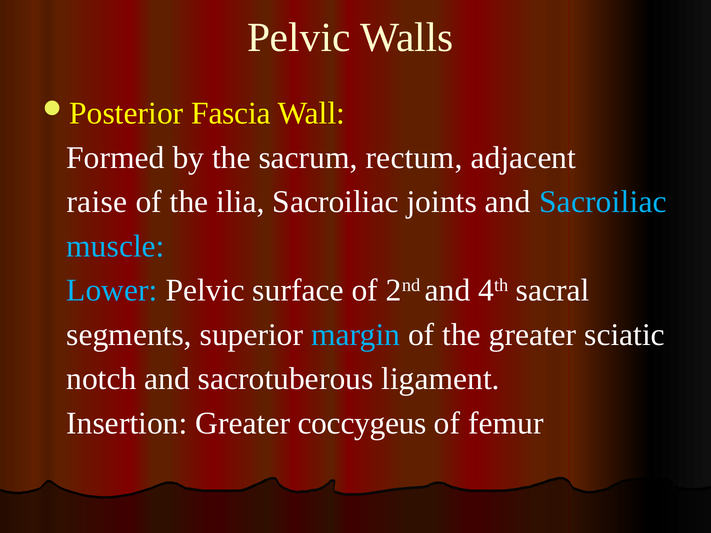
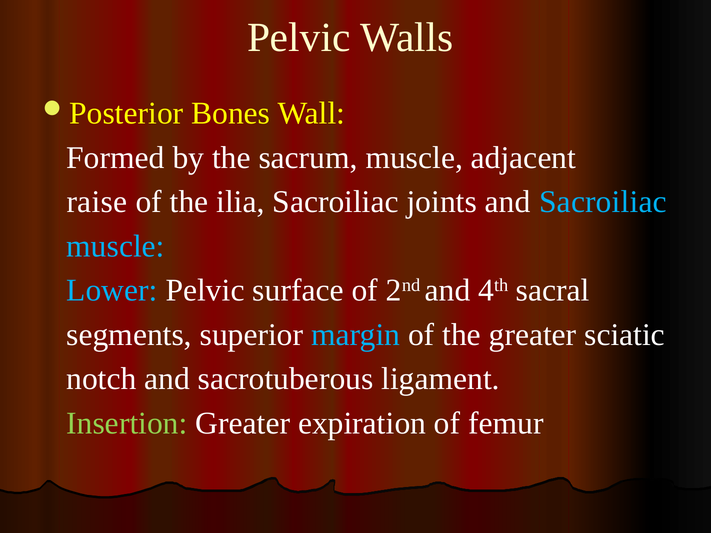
Fascia: Fascia -> Bones (231, 114)
sacrum rectum: rectum -> muscle (414, 158)
Insertion colour: white -> light green (127, 423)
coccygeus: coccygeus -> expiration (362, 423)
